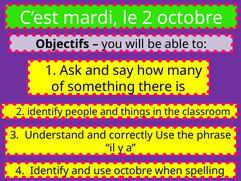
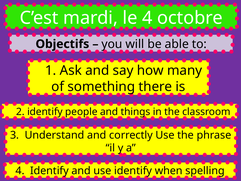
le 2: 2 -> 4 (147, 18)
use octobre: octobre -> identify (133, 171)
